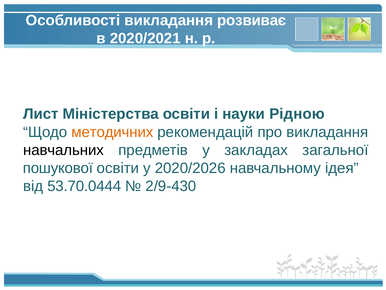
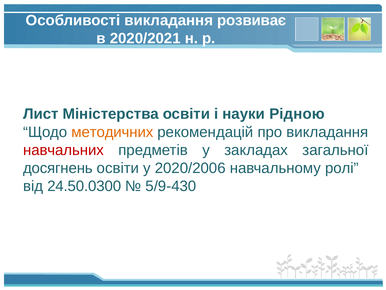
навчальних colour: black -> red (63, 150)
пошукової: пошукової -> досягнень (58, 168)
2020/2026: 2020/2026 -> 2020/2006 (190, 168)
ідея: ідея -> ролі (342, 168)
53.70.0444: 53.70.0444 -> 24.50.0300 (84, 186)
2/9-430: 2/9-430 -> 5/9-430 (171, 186)
